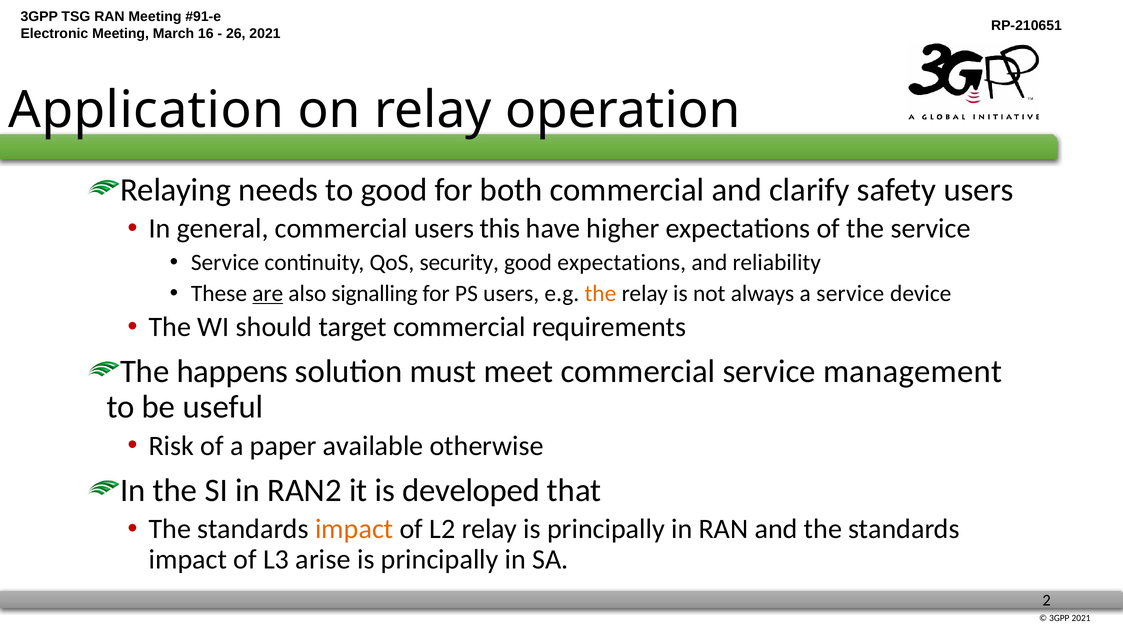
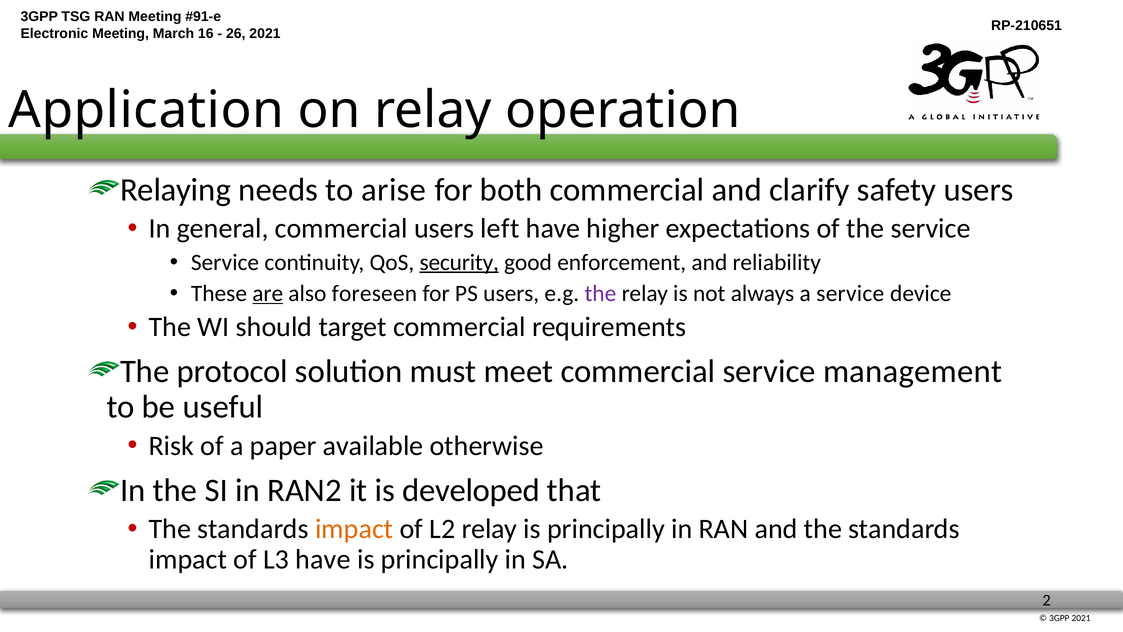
to good: good -> arise (394, 190)
this: this -> left (500, 229)
security underline: none -> present (459, 262)
good expectations: expectations -> enforcement (622, 262)
signalling: signalling -> foreseen (374, 293)
the colour: orange -> purple (600, 293)
happens: happens -> protocol (232, 371)
L3 arise: arise -> have (323, 559)
